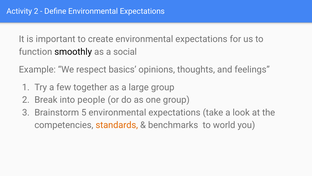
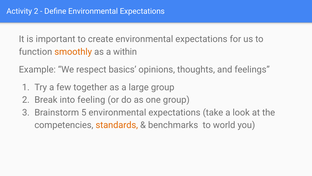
smoothly colour: black -> orange (73, 52)
social: social -> within (125, 52)
people: people -> feeling (91, 100)
